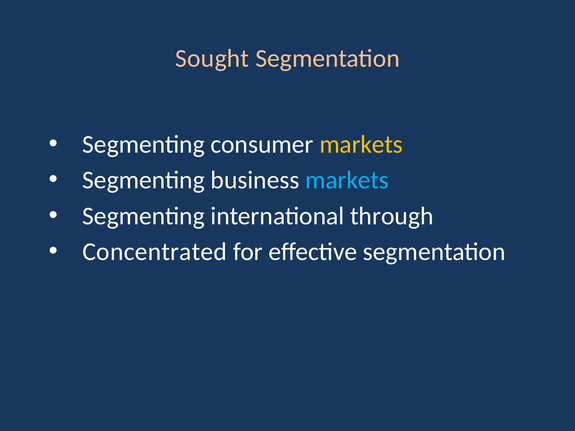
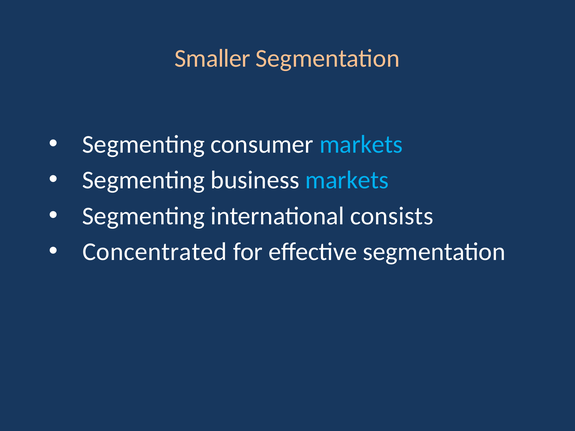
Sought: Sought -> Smaller (212, 58)
markets colour: yellow -> light blue (361, 145)
through: through -> consists (392, 216)
